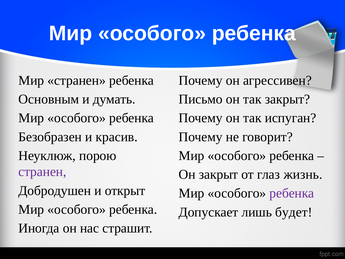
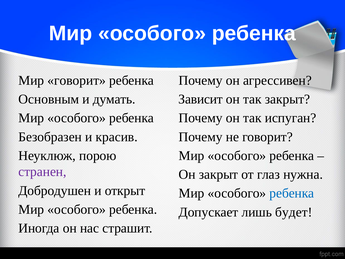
Мир странен: странен -> говорит (77, 80)
Письмо: Письмо -> Зависит (201, 99)
жизнь: жизнь -> нужна (303, 174)
ребенка colour: purple -> blue (292, 193)
